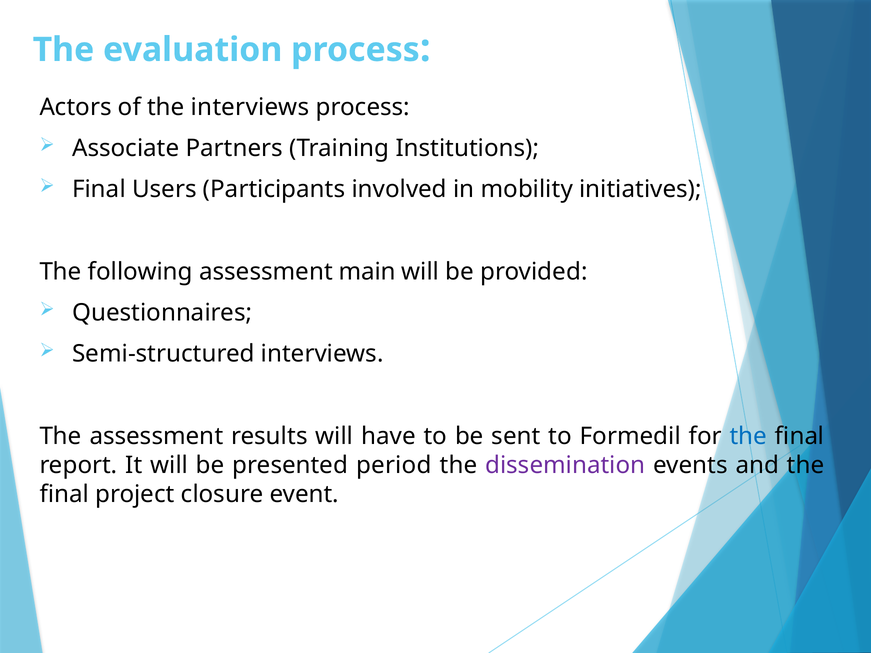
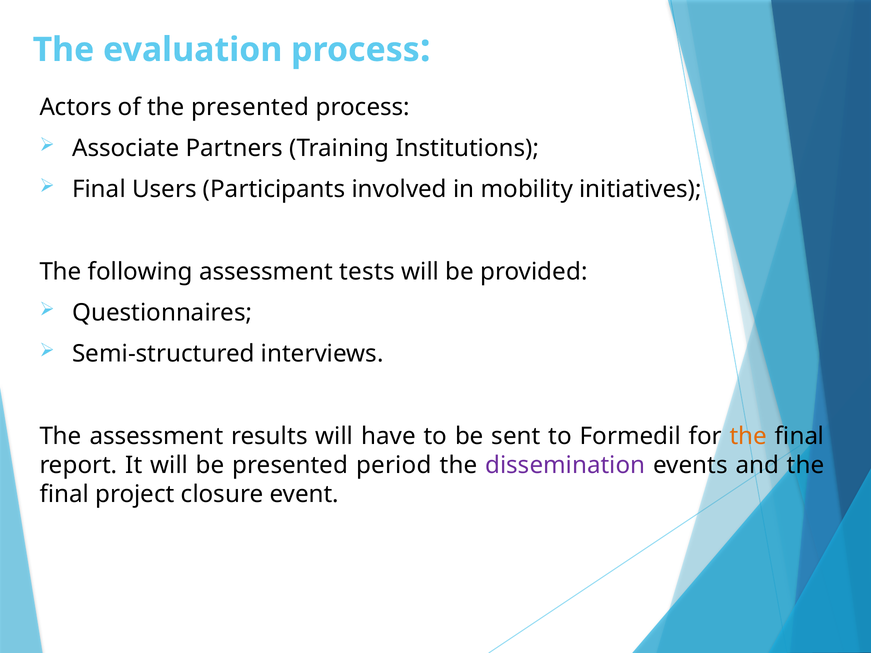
the interviews: interviews -> presented (250, 107)
main: main -> tests (367, 272)
the colour: blue -> orange (748, 436)
